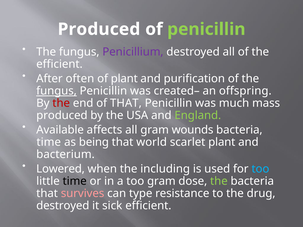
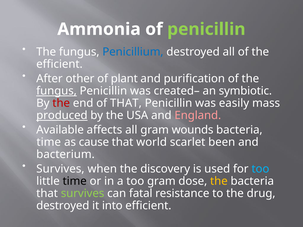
Produced: Produced -> Ammonia (99, 29)
Penicillium colour: purple -> blue (133, 52)
often: often -> other (80, 79)
offspring: offspring -> symbiotic (245, 91)
much: much -> easily (234, 103)
produced underline: none -> present (62, 116)
England colour: light green -> pink (198, 116)
being: being -> cause (94, 142)
scarlet plant: plant -> been (222, 142)
Lowered: Lowered -> Survives (60, 169)
including: including -> discovery (165, 169)
the colour: light green -> yellow (219, 181)
survives colour: pink -> light green (83, 194)
type: type -> fatal (141, 194)
sick: sick -> into (112, 206)
